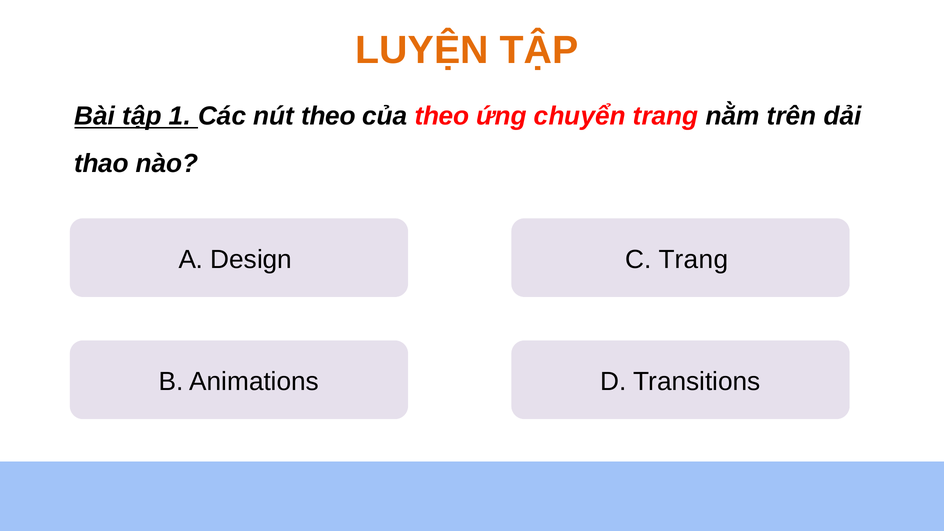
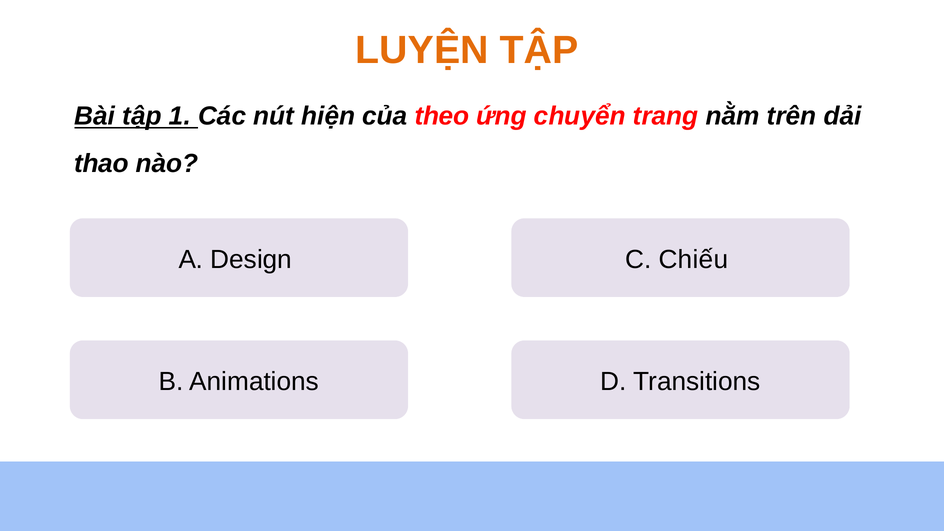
nút theo: theo -> hiện (328, 116)
C Trang: Trang -> Chiếu (693, 259)
